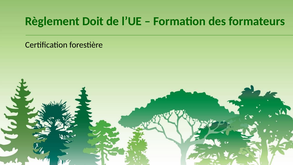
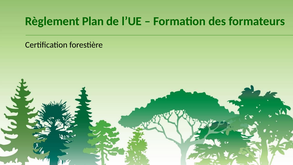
Doit: Doit -> Plan (93, 21)
